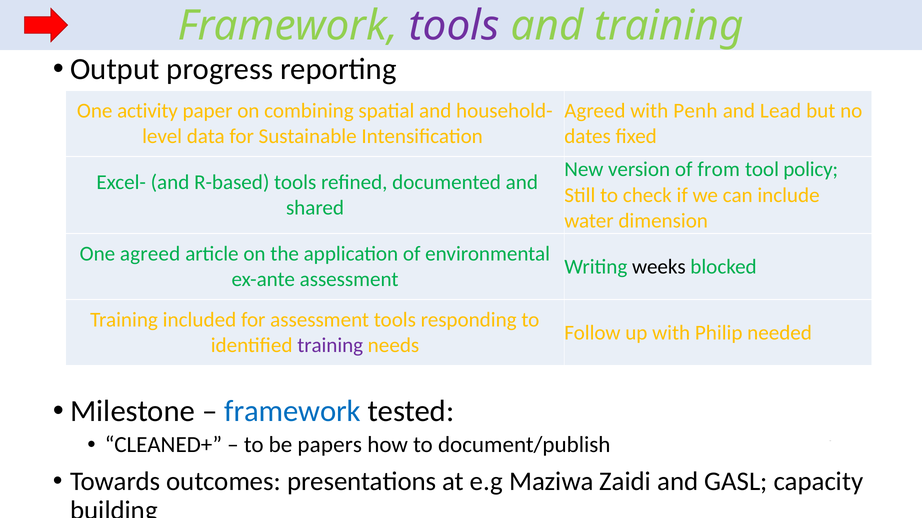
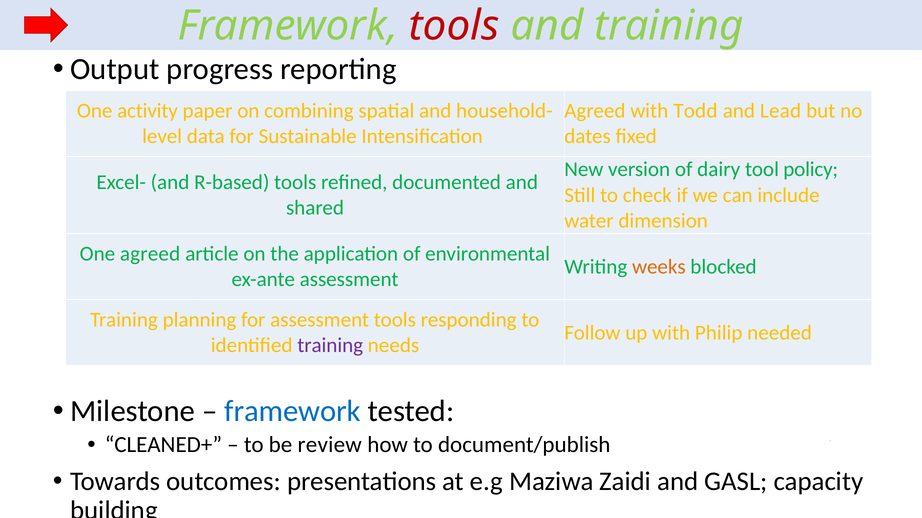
tools colour: purple -> red (454, 26)
Penh: Penh -> Todd (695, 111)
from: from -> dairy (719, 170)
weeks colour: black -> orange (659, 267)
included: included -> planning (200, 320)
papers: papers -> review (330, 445)
